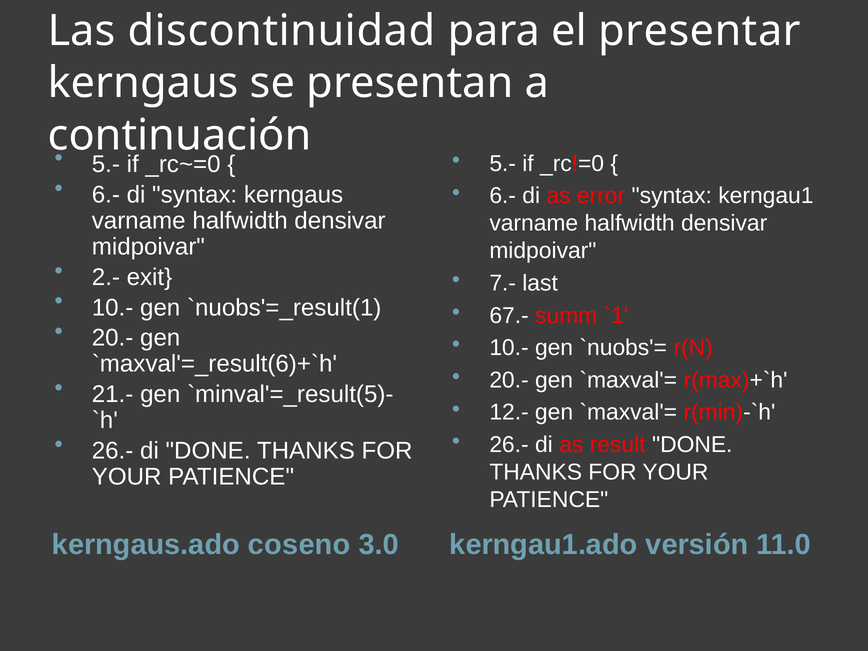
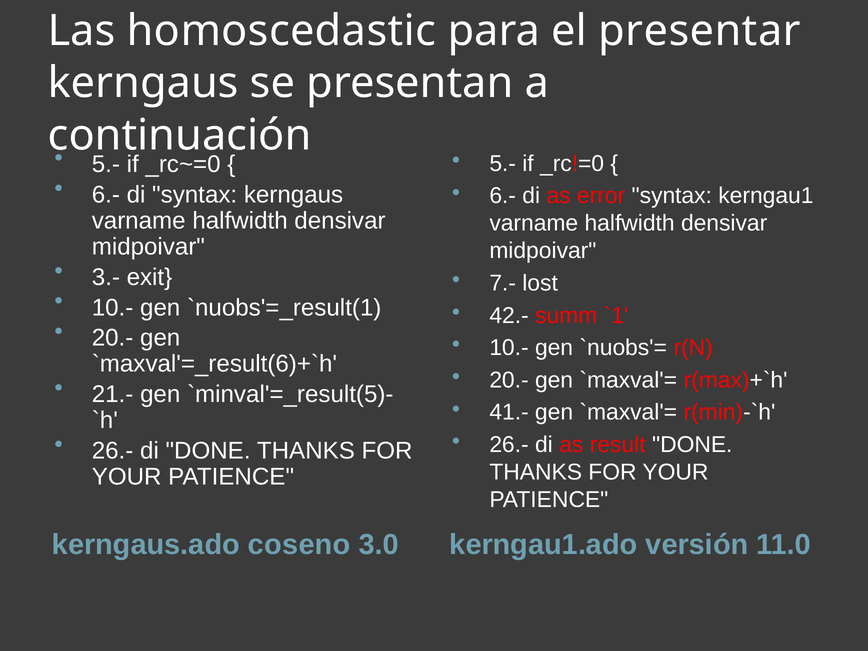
discontinuidad: discontinuidad -> homoscedastic (281, 31)
2.-: 2.- -> 3.- (106, 277)
last: last -> lost (540, 283)
67.-: 67.- -> 42.- (509, 315)
12.-: 12.- -> 41.- (509, 412)
